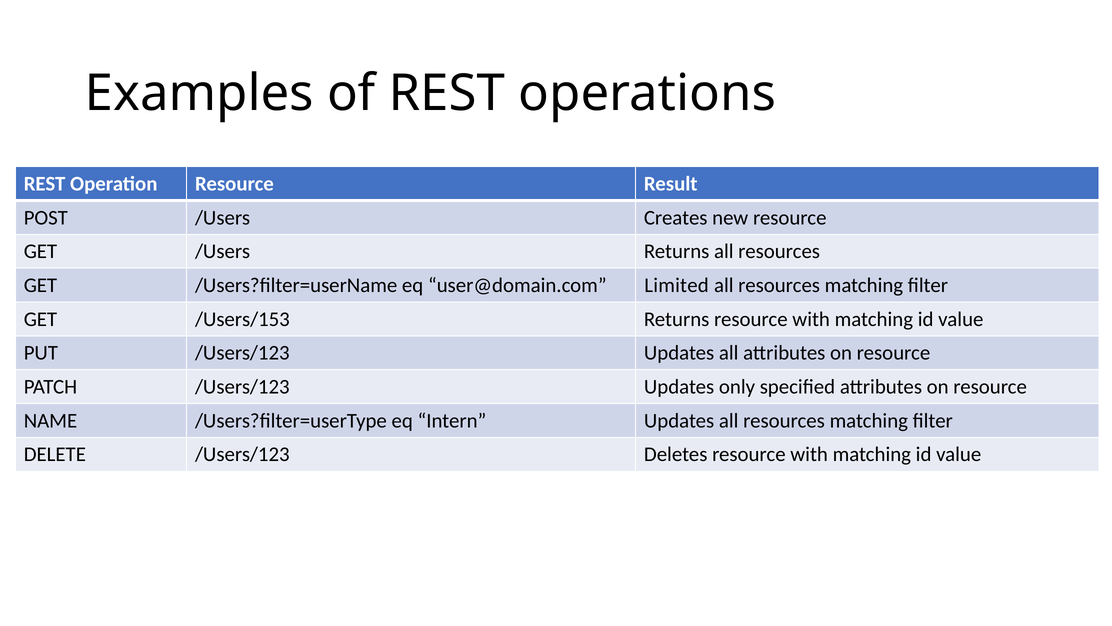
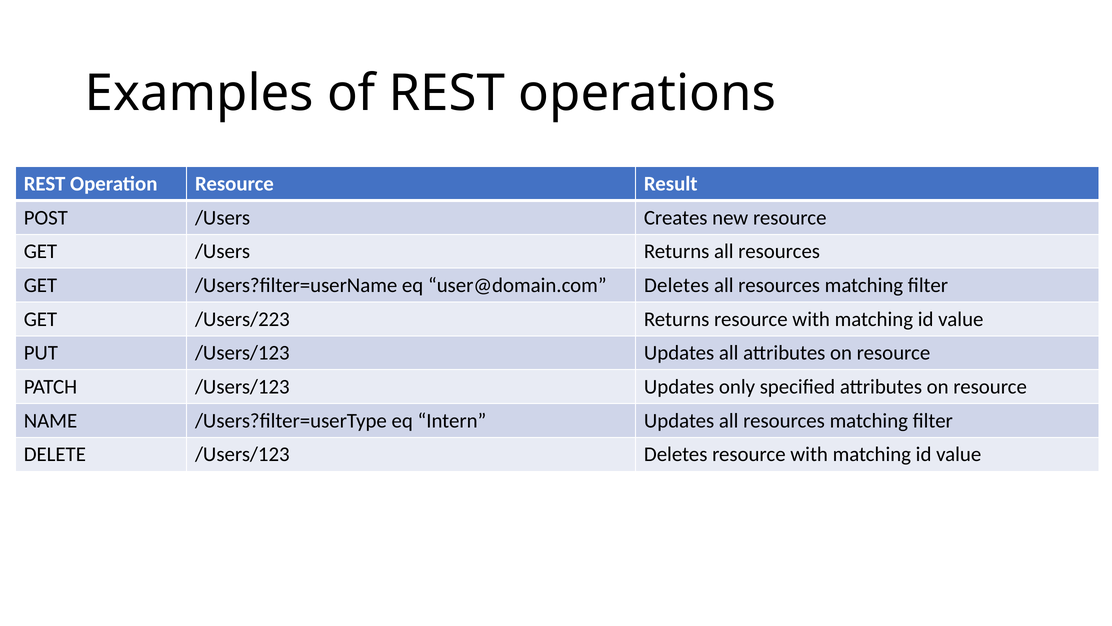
user@domain.com Limited: Limited -> Deletes (677, 285)
/Users/153: /Users/153 -> /Users/223 (242, 319)
